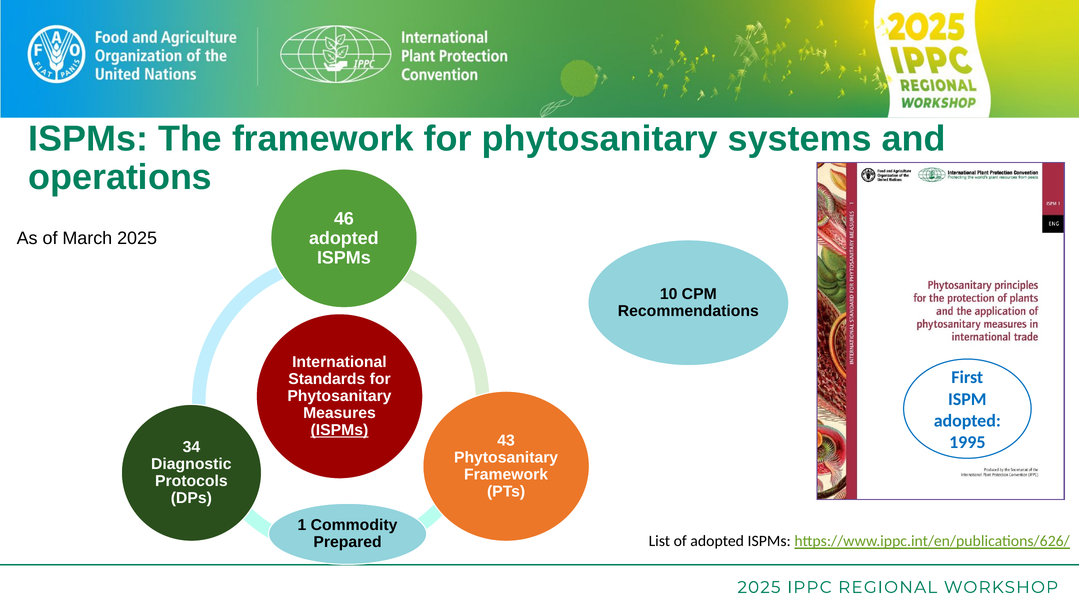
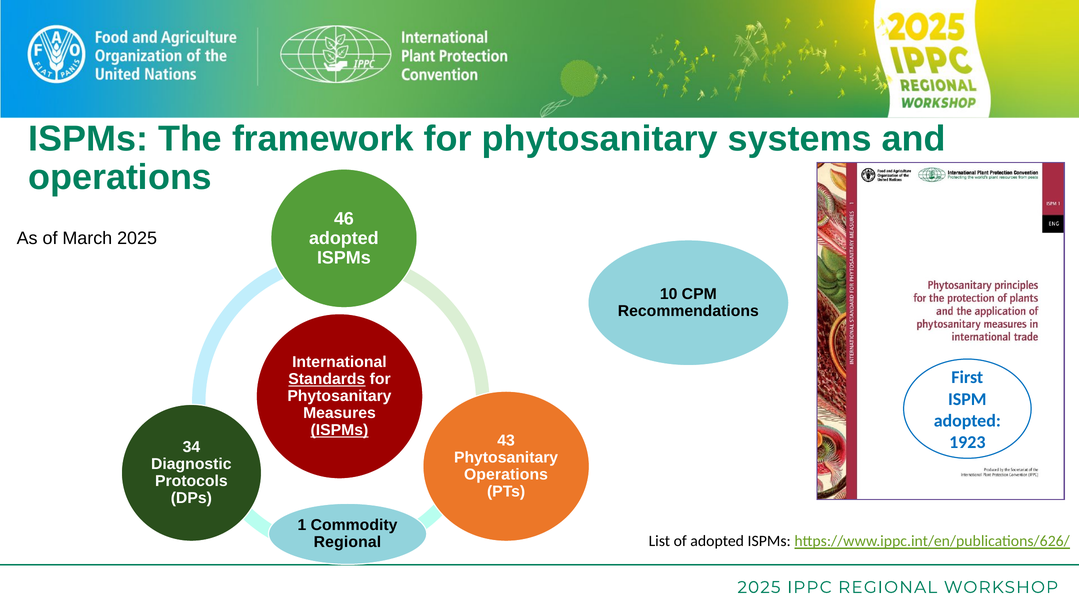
Standards underline: none -> present (327, 379)
1995: 1995 -> 1923 (967, 442)
Framework: Framework -> Operations (506, 475)
Prepared: Prepared -> Regional (347, 542)
